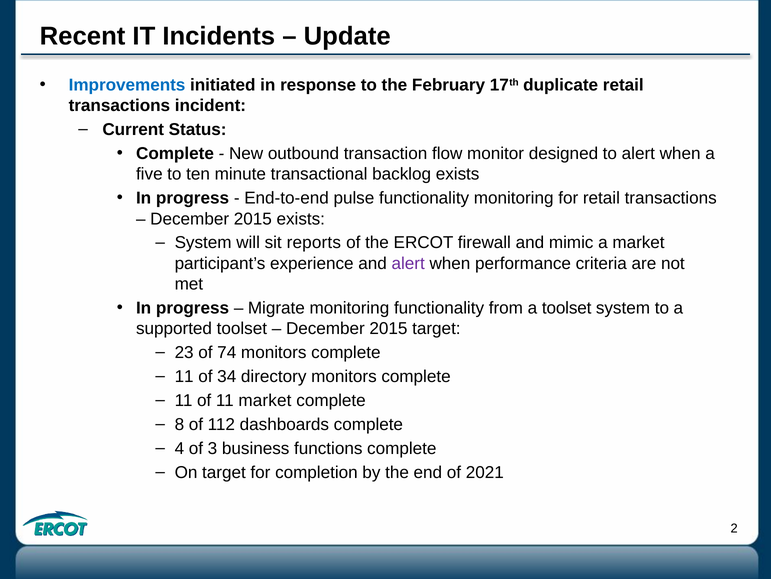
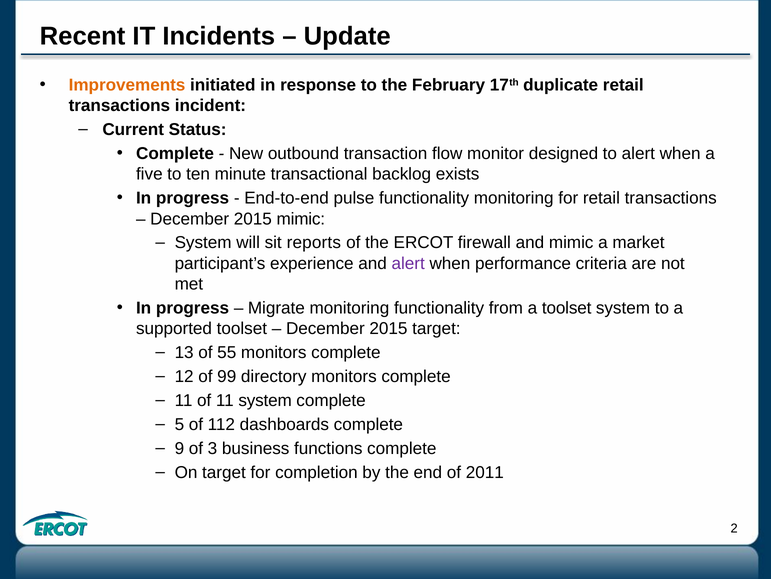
Improvements colour: blue -> orange (127, 85)
2015 exists: exists -> mimic (301, 219)
23: 23 -> 13 (184, 352)
74: 74 -> 55 (227, 352)
11: 11 -> 12 (184, 376)
34: 34 -> 99 (227, 376)
11 market: market -> system (265, 400)
8: 8 -> 5 (179, 424)
4: 4 -> 9 (179, 448)
2021: 2021 -> 2011 (485, 472)
